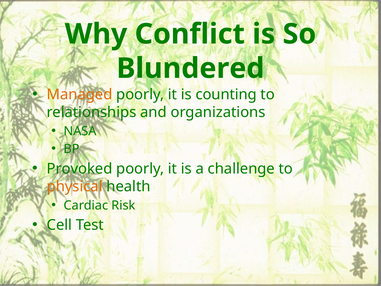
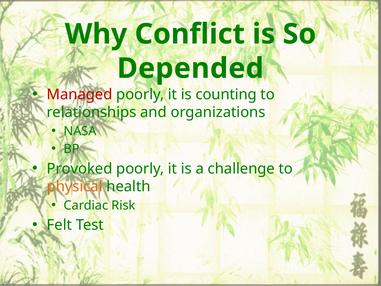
Blundered: Blundered -> Depended (190, 68)
Managed colour: orange -> red (80, 94)
Cell: Cell -> Felt (59, 225)
